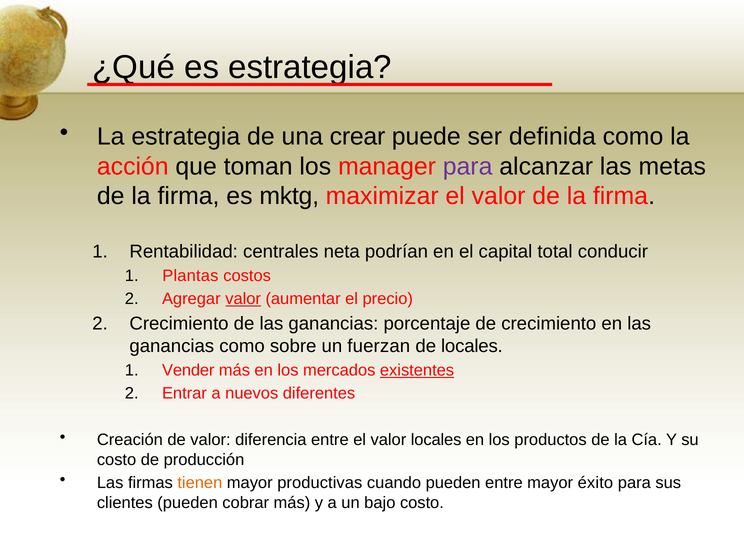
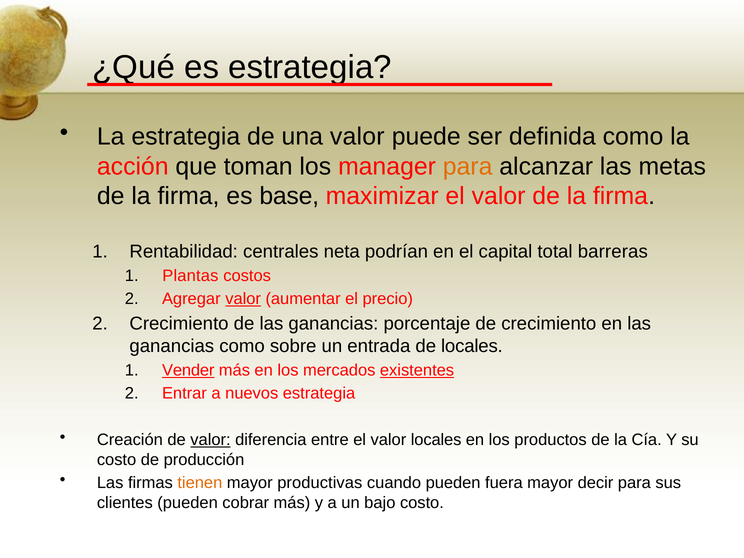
una crear: crear -> valor (357, 137)
para colour: purple -> orange (468, 166)
mktg: mktg -> base (289, 196)
conducir: conducir -> barreras (613, 251)
fuerzan: fuerzan -> entrada (379, 346)
Vender underline: none -> present (188, 370)
nuevos diferentes: diferentes -> estrategia (319, 393)
valor underline: none -> present (210, 440)
pueden entre: entre -> fuera (504, 483)
éxito: éxito -> decir (596, 483)
